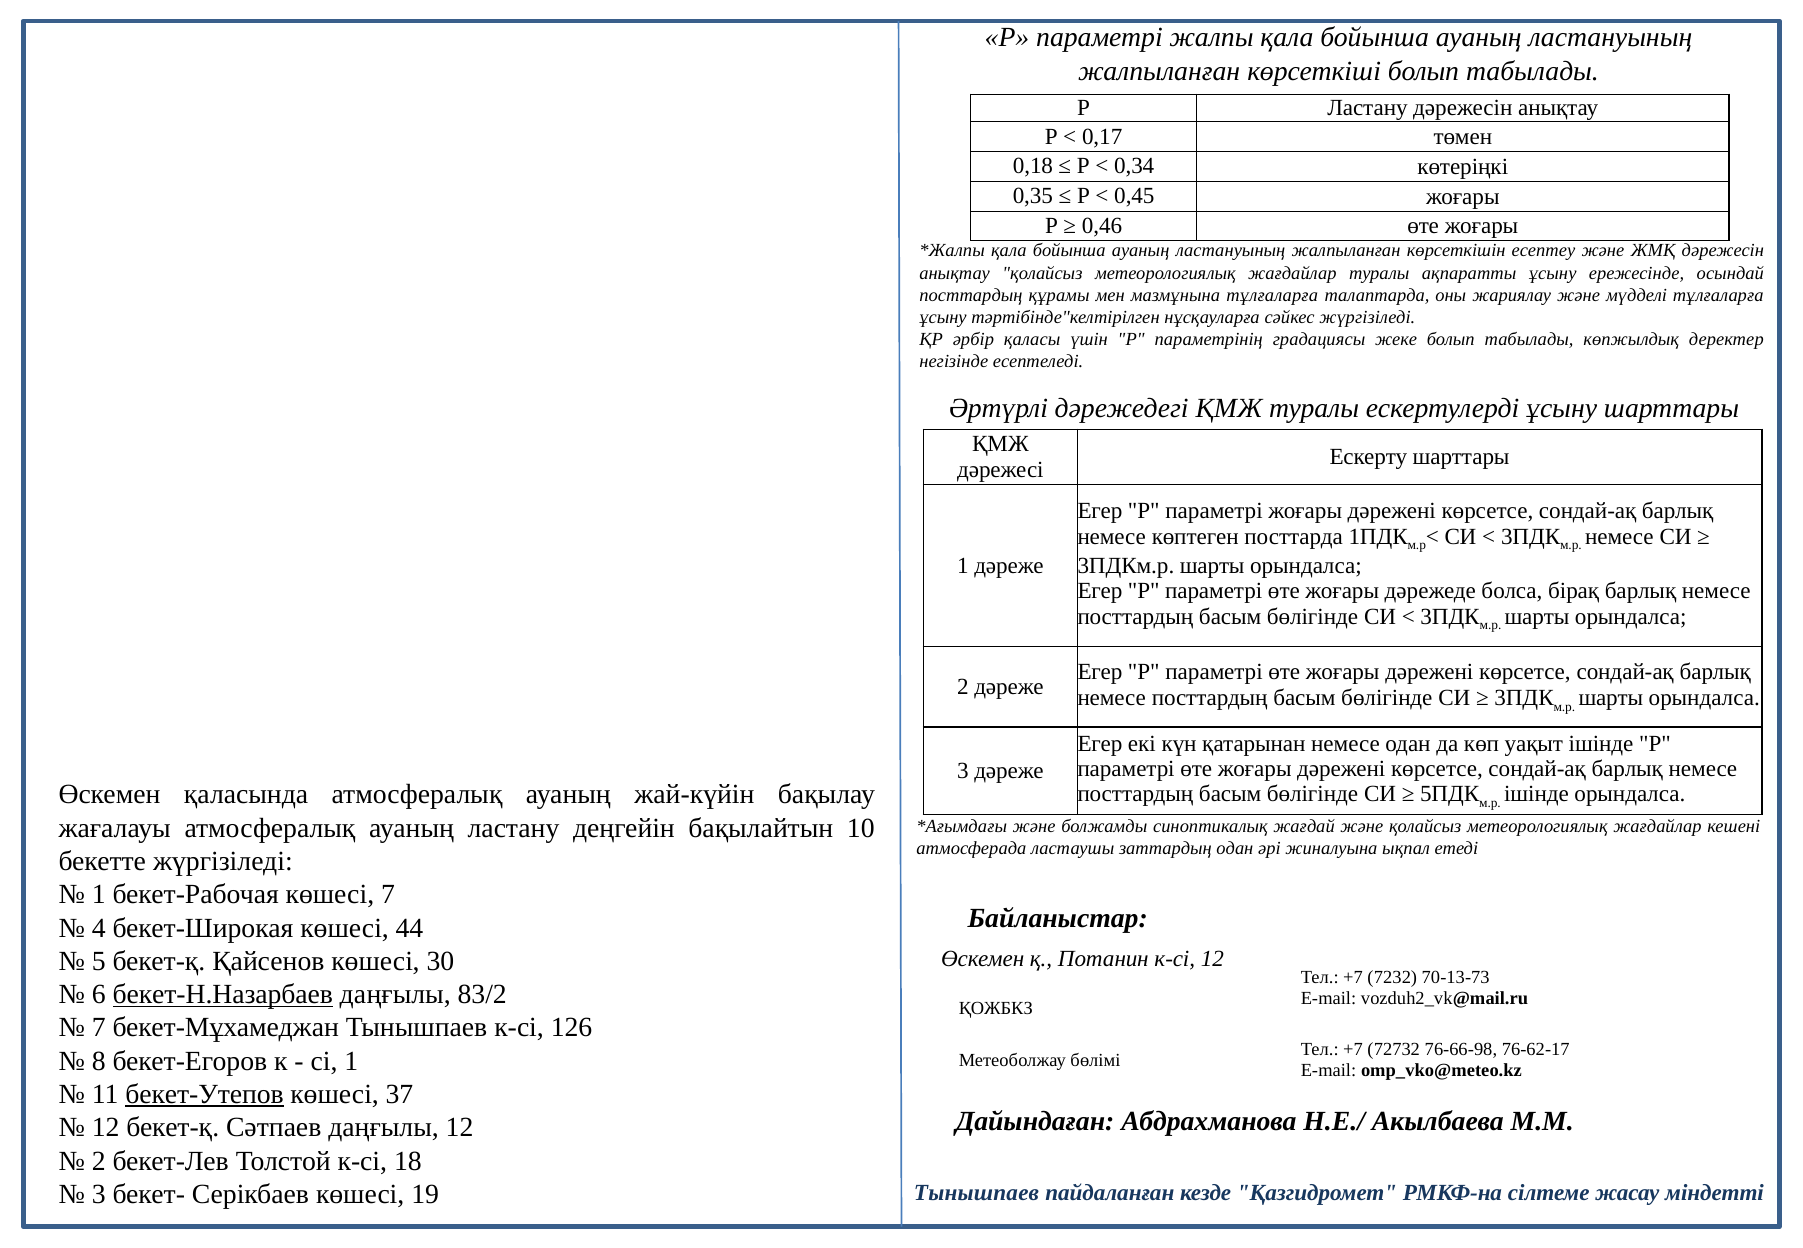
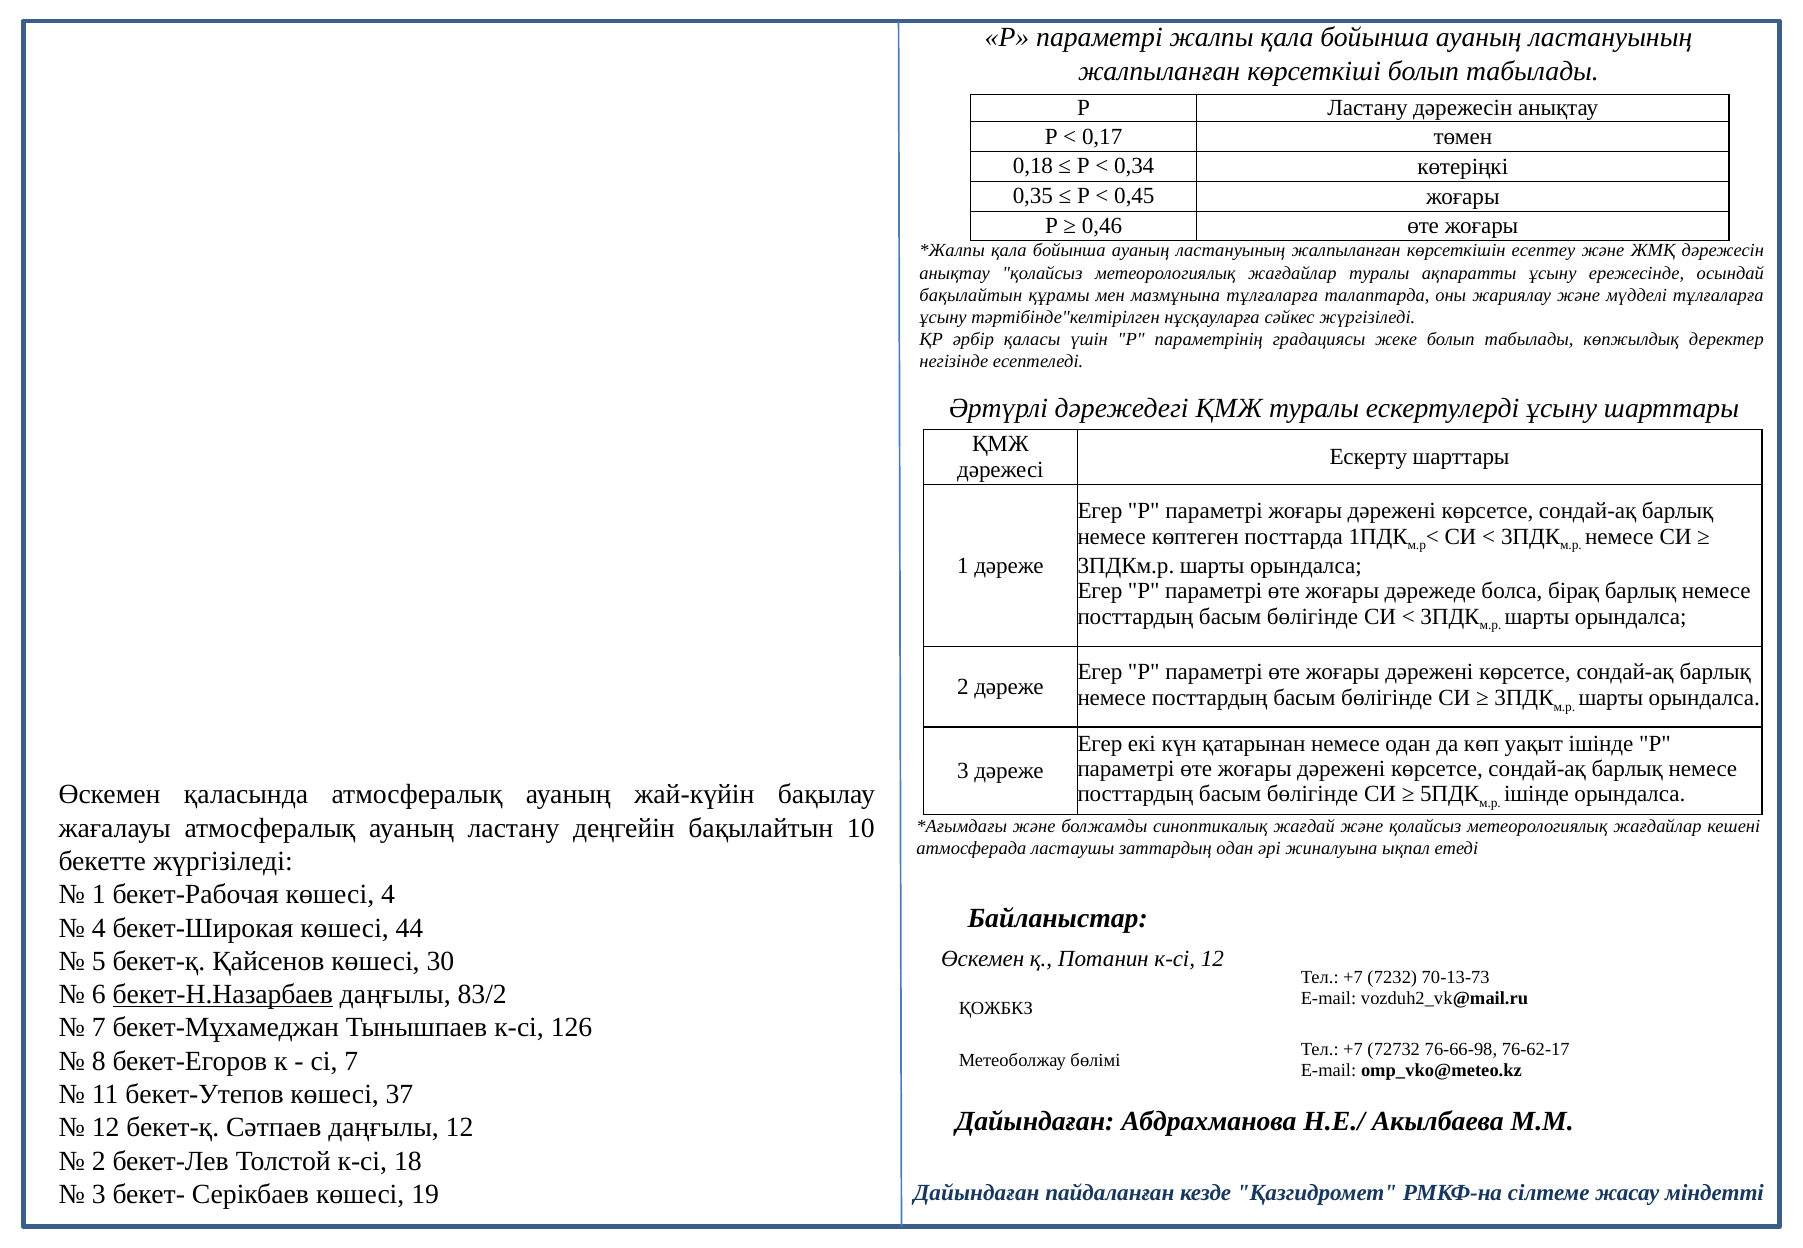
посттардың: посттардың -> бақылайтын (971, 295)
көшесі 7: 7 -> 4 (388, 895)
сі 1: 1 -> 7 (351, 1061)
бекет-Утепов underline: present -> none (205, 1095)
Тынышпаев: Тынышпаев -> Дайындаған (977, 1193)
